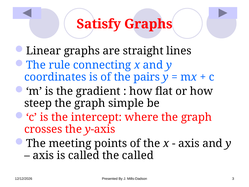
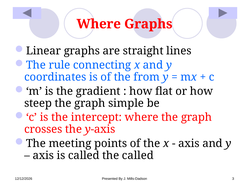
Satisfy: Satisfy -> Where (99, 24)
pairs: pairs -> from (147, 77)
